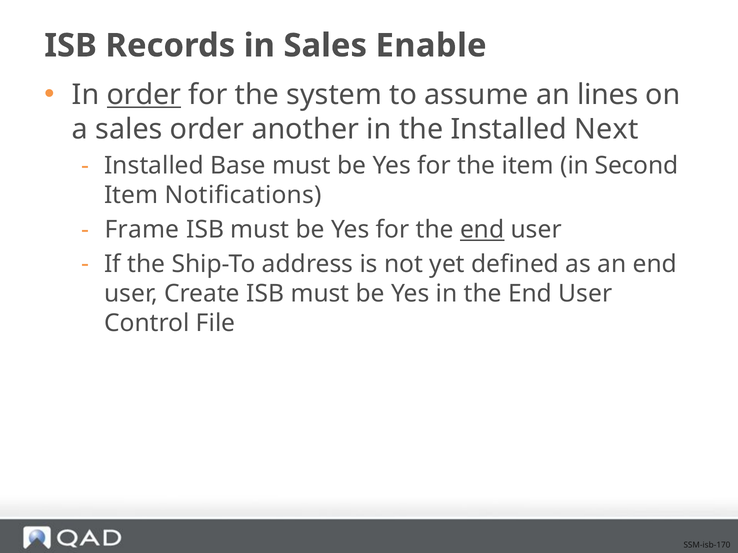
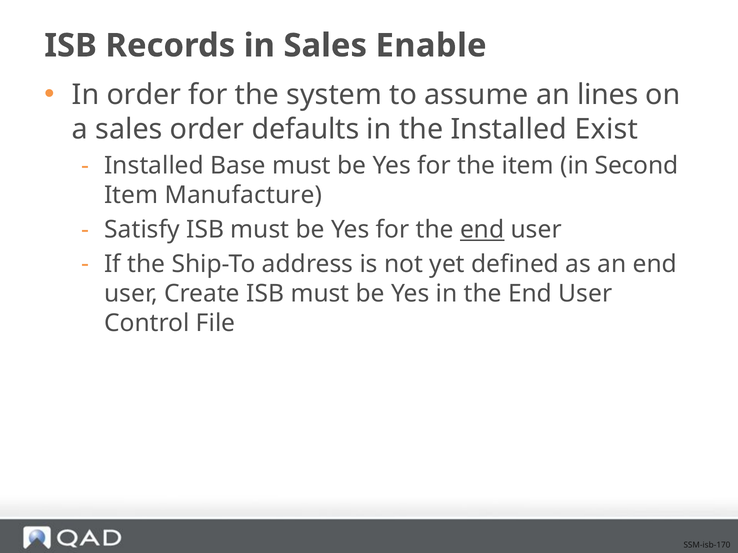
order underline: present -> none (144, 95)
another: another -> defaults (305, 129)
Next: Next -> Exist (606, 129)
Notifications: Notifications -> Manufacture (243, 195)
Frame: Frame -> Satisfy (142, 230)
